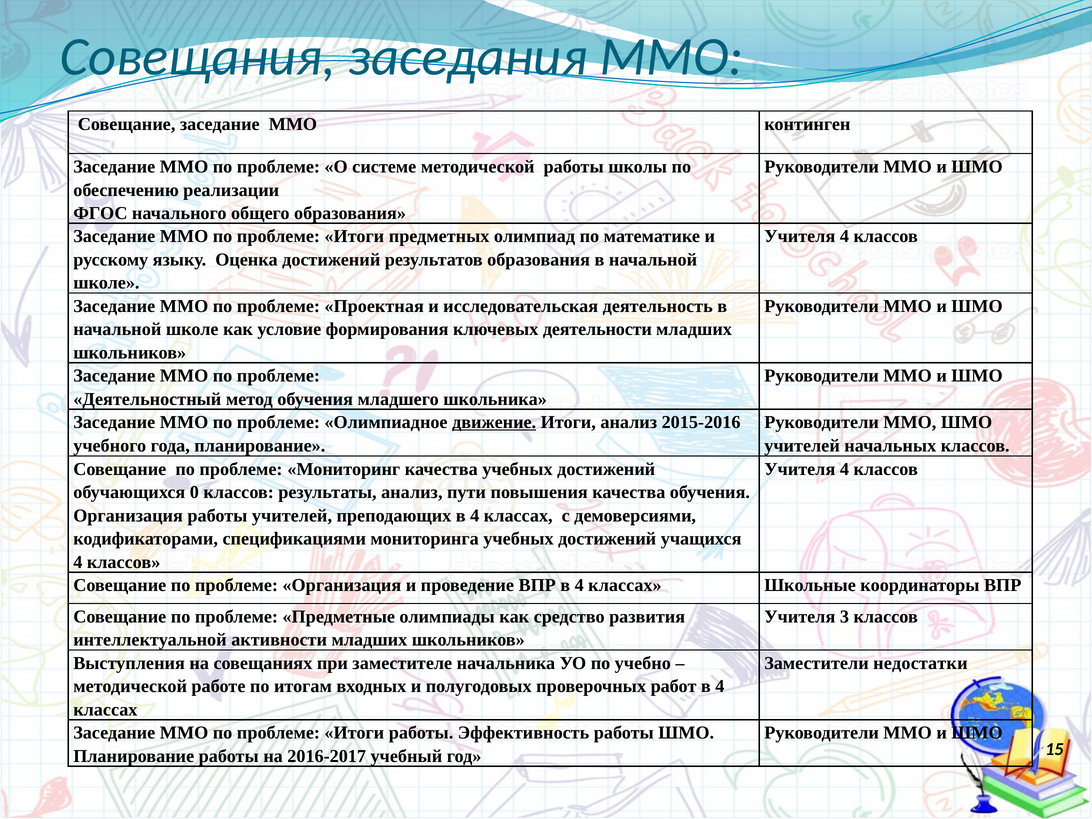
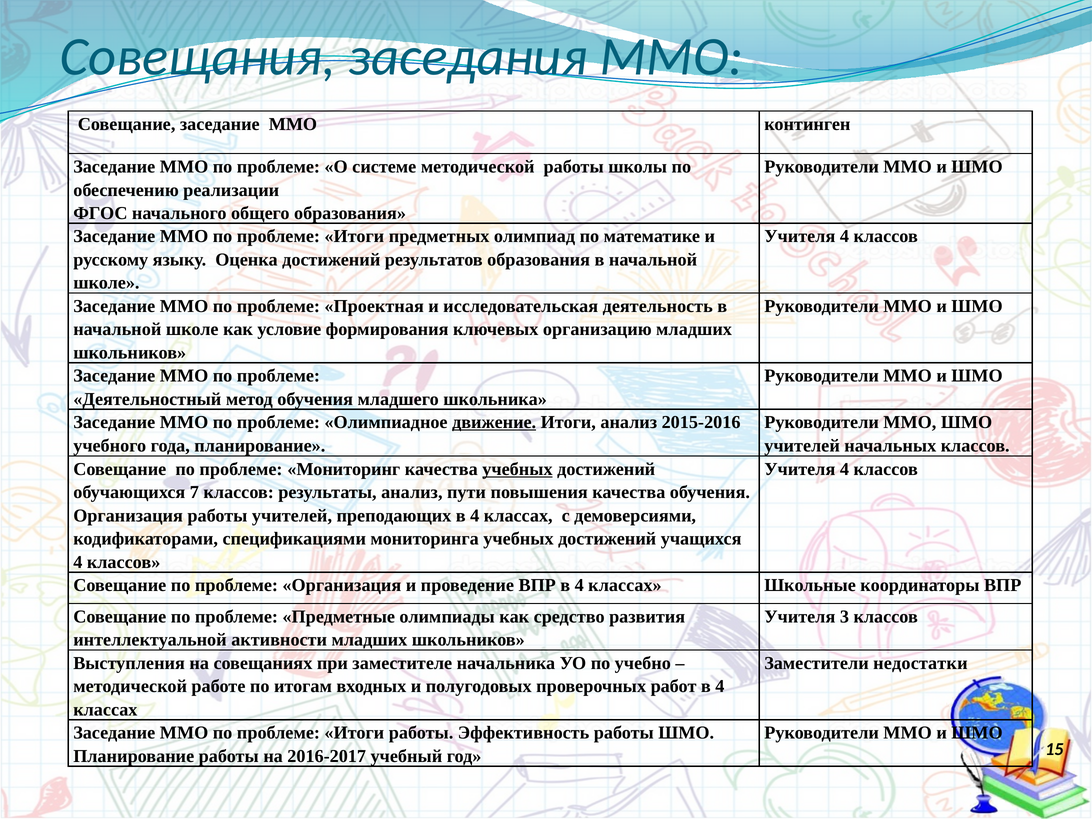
деятельности: деятельности -> организацию (597, 329)
учебных underline: none -> present (517, 469)
0: 0 -> 7 (194, 492)
